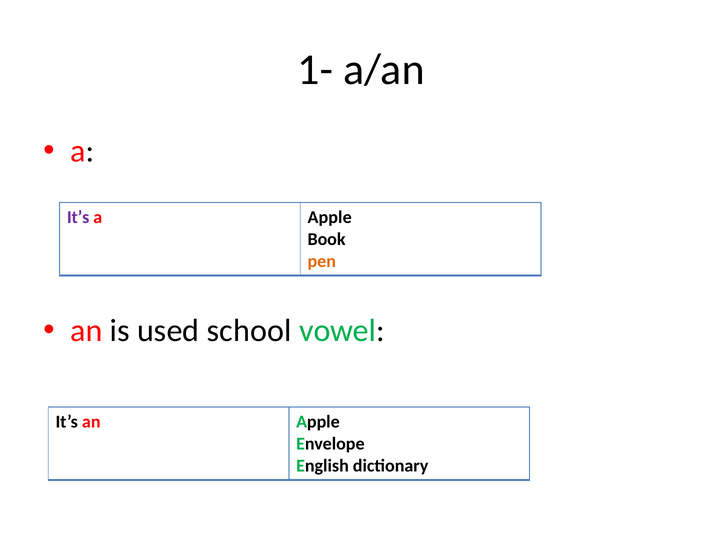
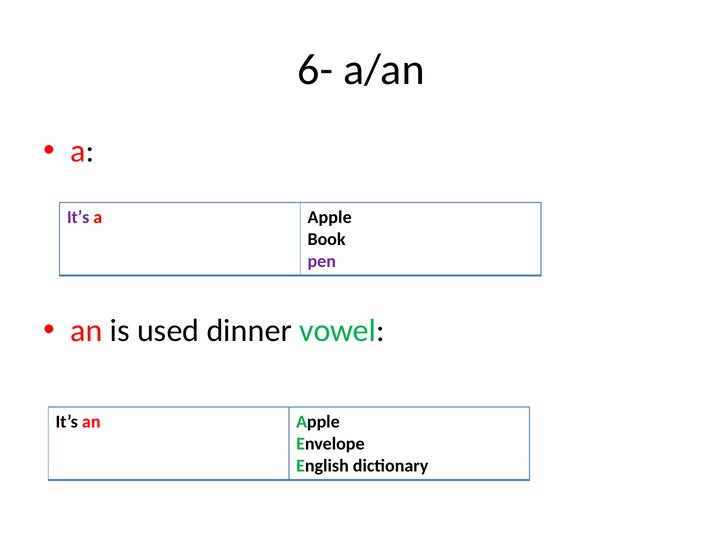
1-: 1- -> 6- (315, 70)
pen colour: orange -> purple (322, 261)
school: school -> dinner (249, 331)
